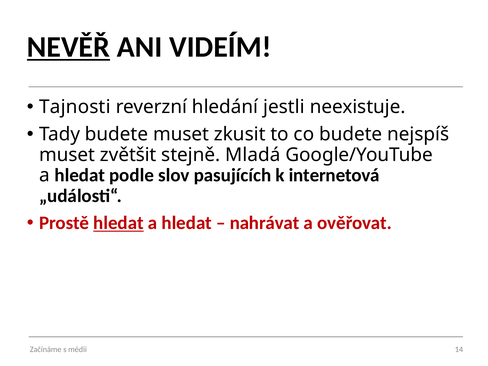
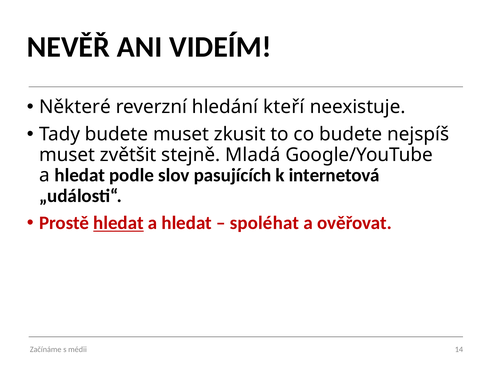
NEVĚŘ underline: present -> none (68, 47)
Tajnosti: Tajnosti -> Některé (75, 107)
jestli: jestli -> kteří (284, 107)
nahrávat: nahrávat -> spoléhat (264, 223)
